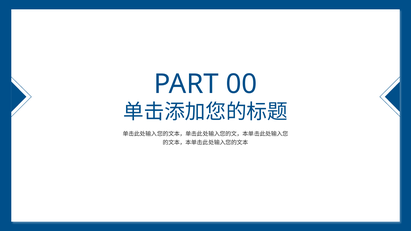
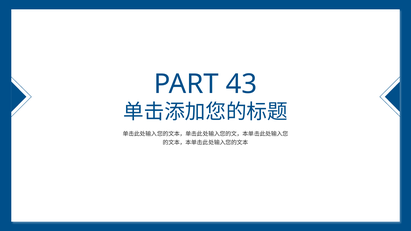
00: 00 -> 43 (242, 84)
